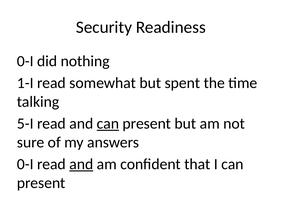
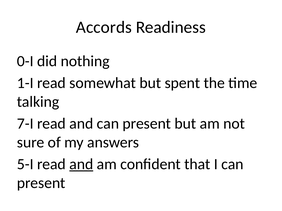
Security: Security -> Accords (104, 27)
5-I: 5-I -> 7-I (25, 124)
can underline: present -> none (108, 124)
0-I: 0-I -> 5-I (25, 165)
